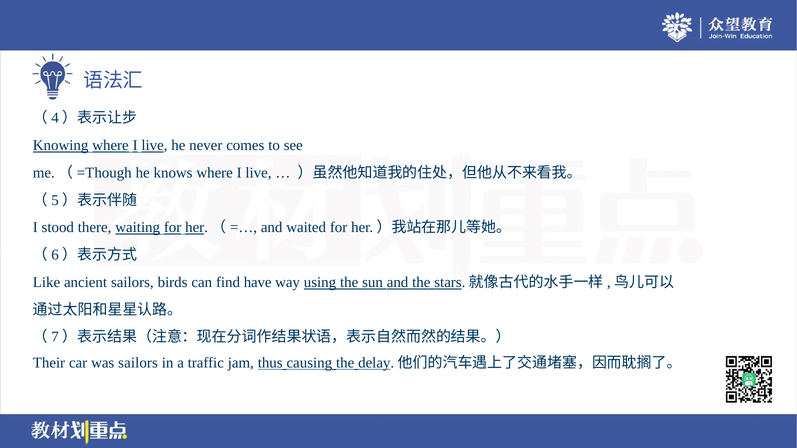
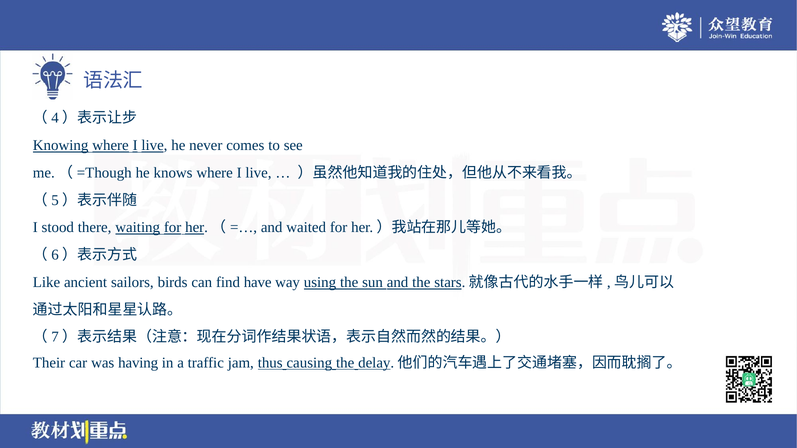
was sailors: sailors -> having (138, 363)
